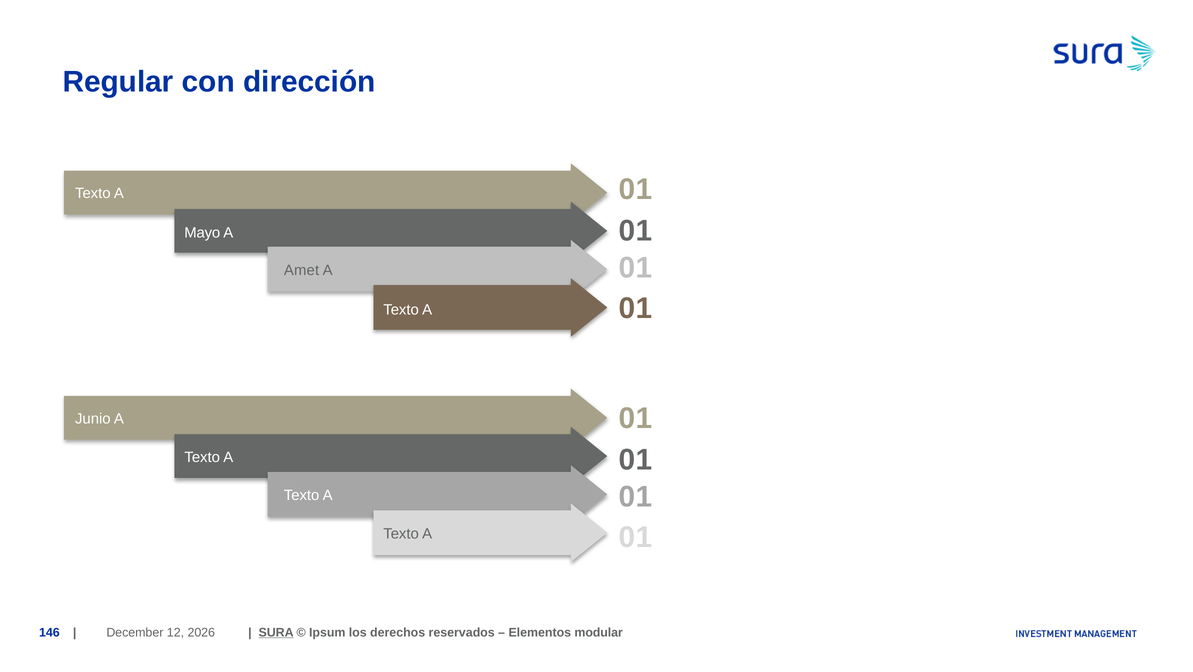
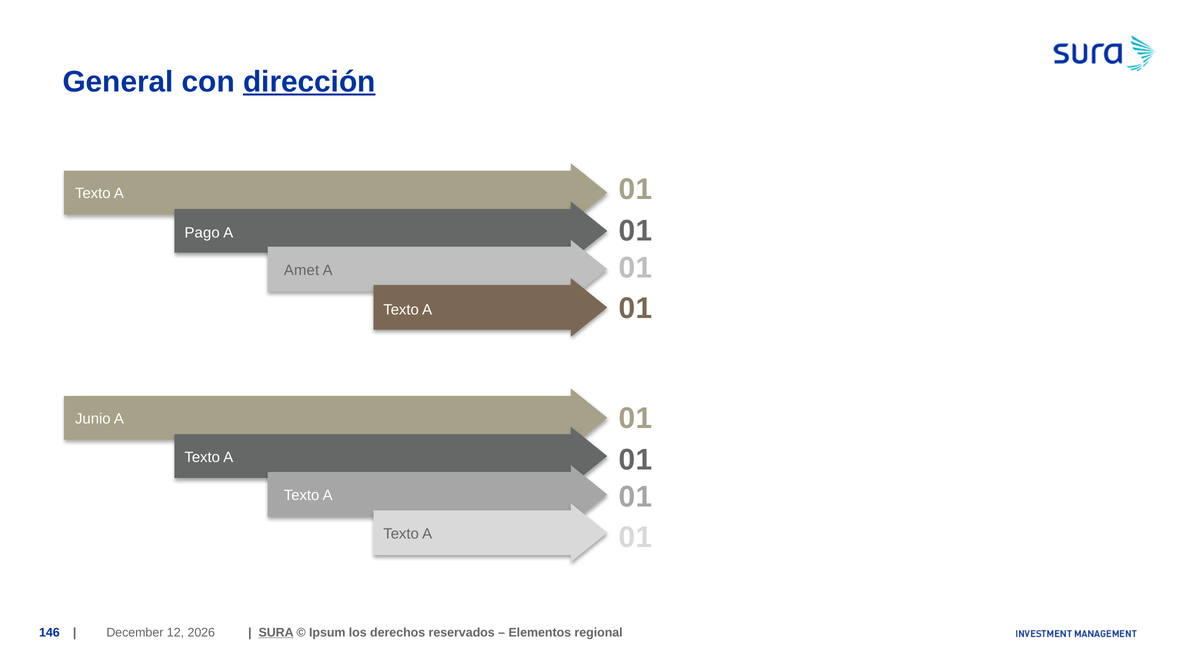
Regular: Regular -> General (118, 82)
dirección underline: none -> present (309, 82)
Mayo: Mayo -> Pago (202, 233)
modular: modular -> regional (599, 632)
